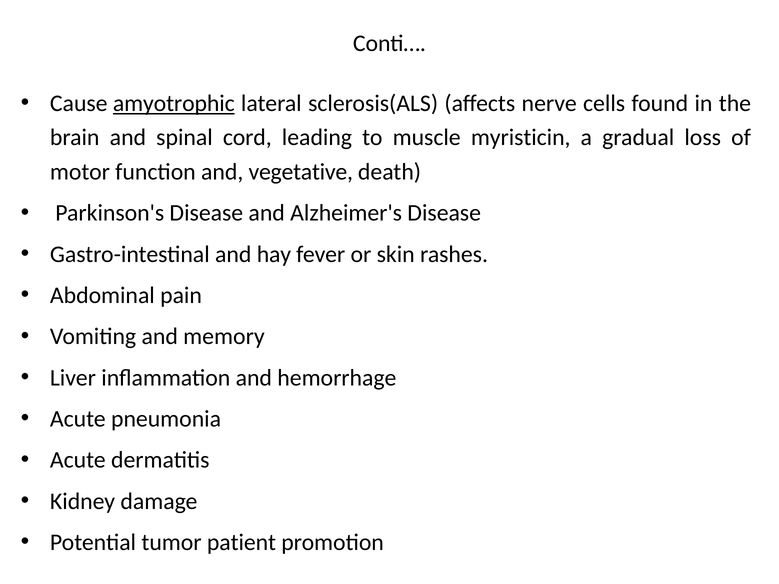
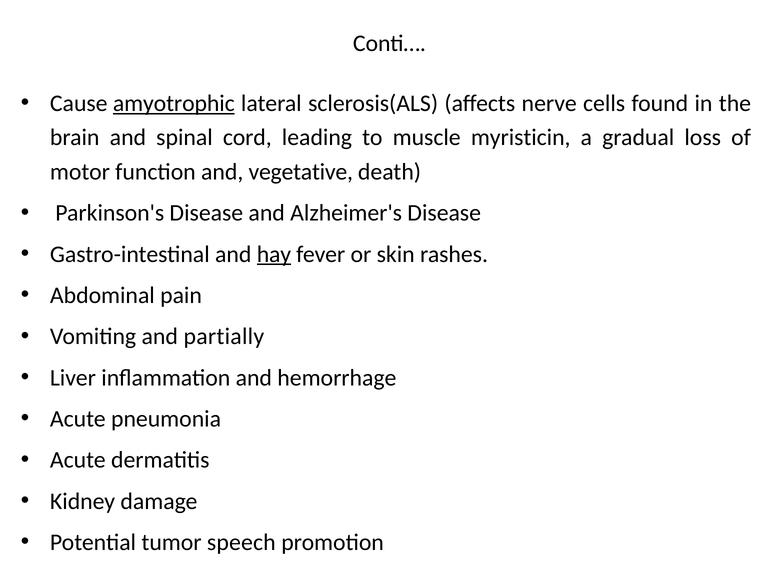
hay underline: none -> present (274, 254)
memory: memory -> partially (224, 337)
patient: patient -> speech (241, 543)
